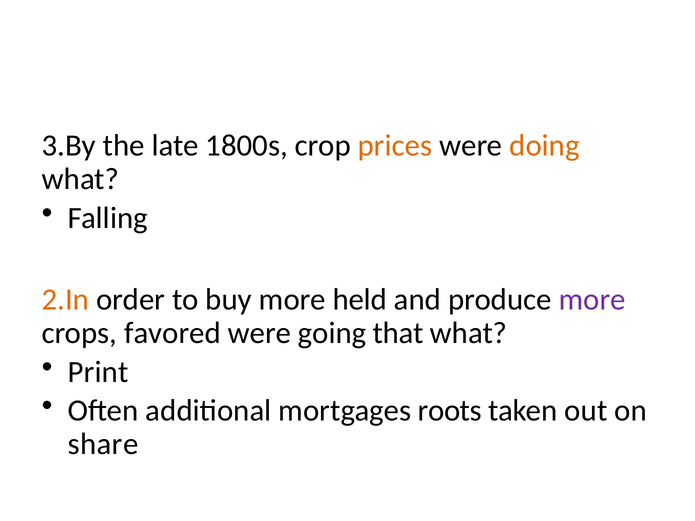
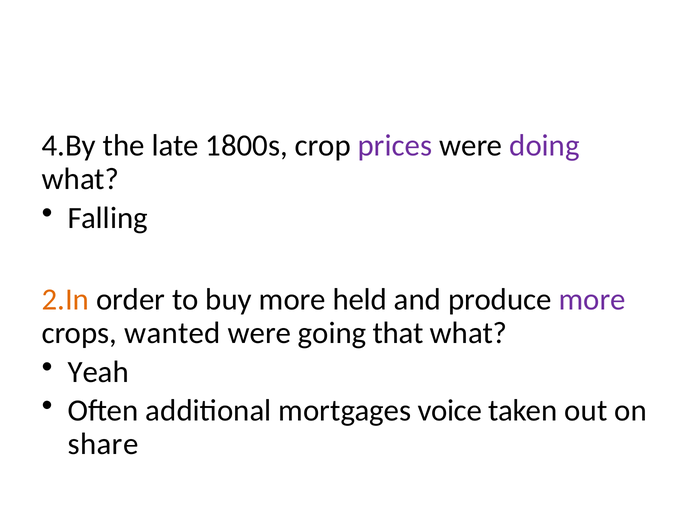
3.By: 3.By -> 4.By (69, 146)
prices colour: orange -> purple (395, 146)
doing colour: orange -> purple (545, 146)
favored: favored -> wanted (172, 333)
Print: Print -> Yeah (98, 372)
roots: roots -> voice (450, 411)
